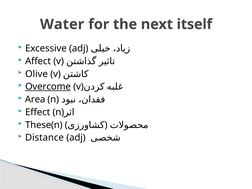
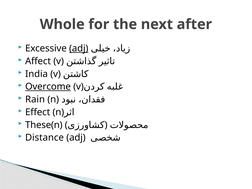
Water: Water -> Whole (62, 24)
itself: itself -> after (194, 24)
adj underline: none -> present (79, 48)
Olive: Olive -> India (37, 74)
Area: Area -> Rain (35, 99)
